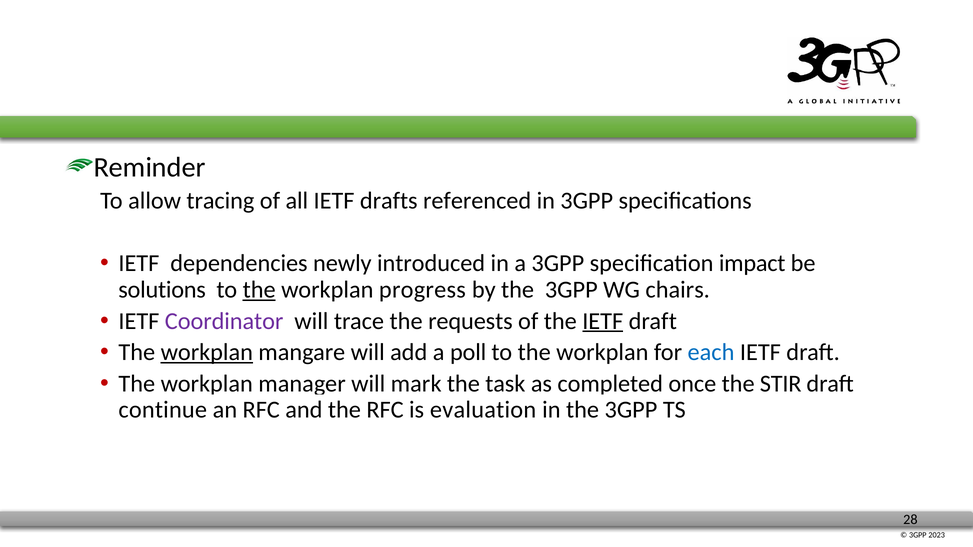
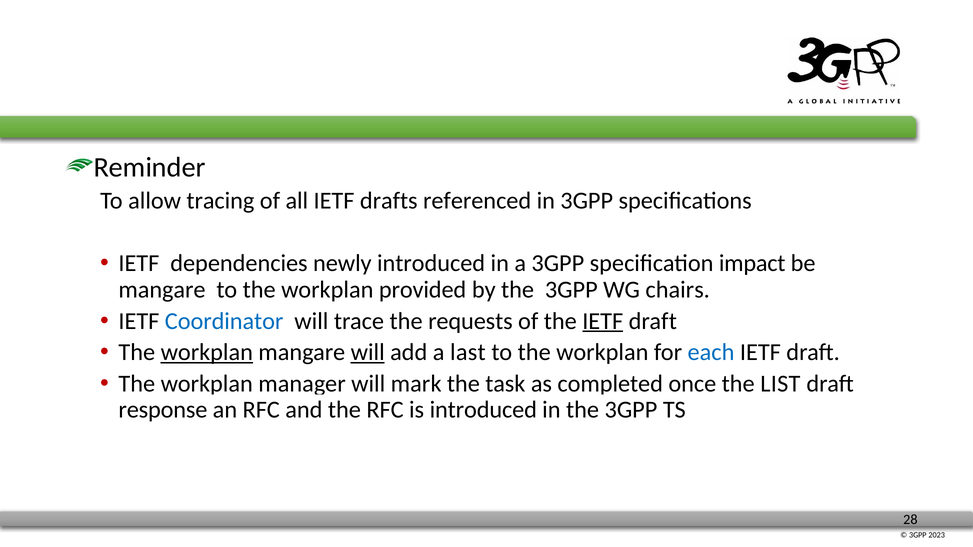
solutions: solutions -> mangare (162, 290)
the underline: present -> none (259, 290)
progress: progress -> provided (423, 290)
Coordinator colour: purple -> blue (224, 321)
will underline: none -> present (368, 352)
poll: poll -> last (468, 352)
STIR: STIR -> LIST (780, 384)
continue: continue -> response (163, 410)
is evaluation: evaluation -> introduced (483, 410)
